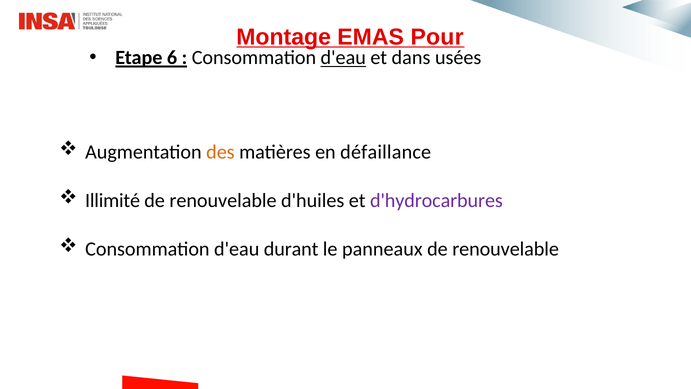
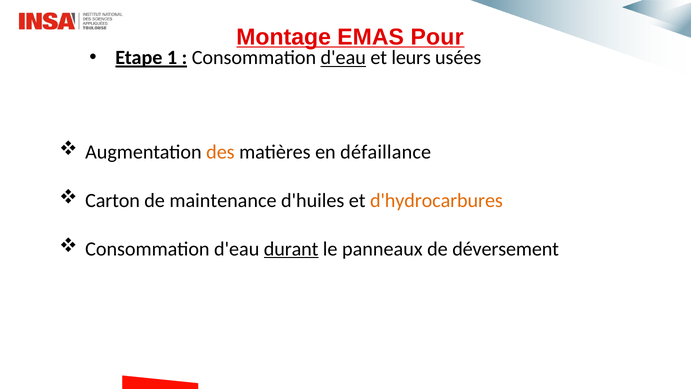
6: 6 -> 1 (172, 58)
dans: dans -> leurs (411, 58)
Illimité: Illimité -> Carton (113, 200)
renouvelable: renouvelable -> maintenance (223, 200)
d'hydrocarbures colour: purple -> orange (436, 200)
durant underline: none -> present (291, 249)
renouvelable: renouvelable -> déversement (506, 249)
